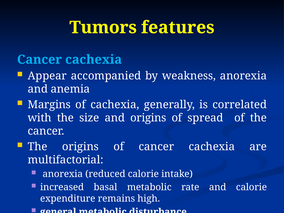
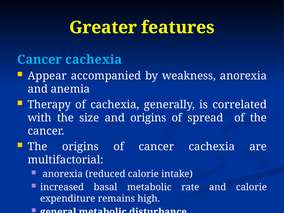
Tumors: Tumors -> Greater (103, 27)
Margins: Margins -> Therapy (49, 105)
